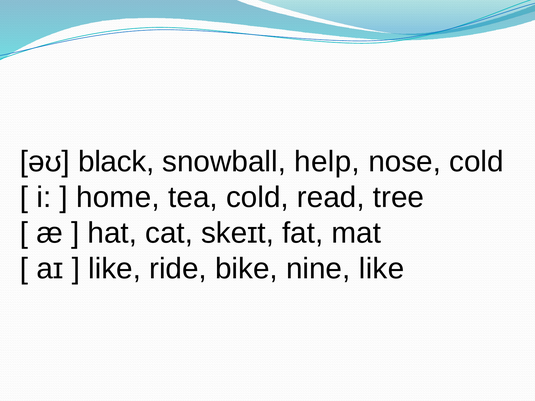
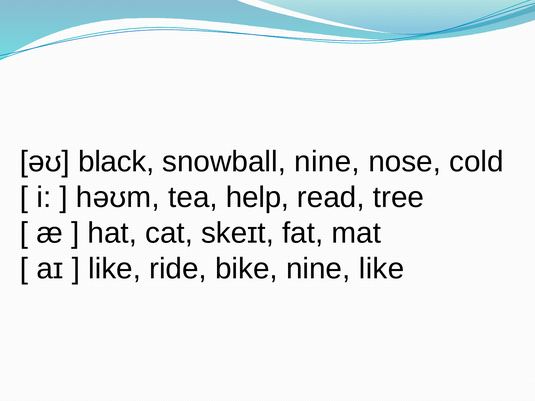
snowball help: help -> nine (327, 162)
home: home -> həʊm (118, 198)
tea cold: cold -> help (258, 198)
